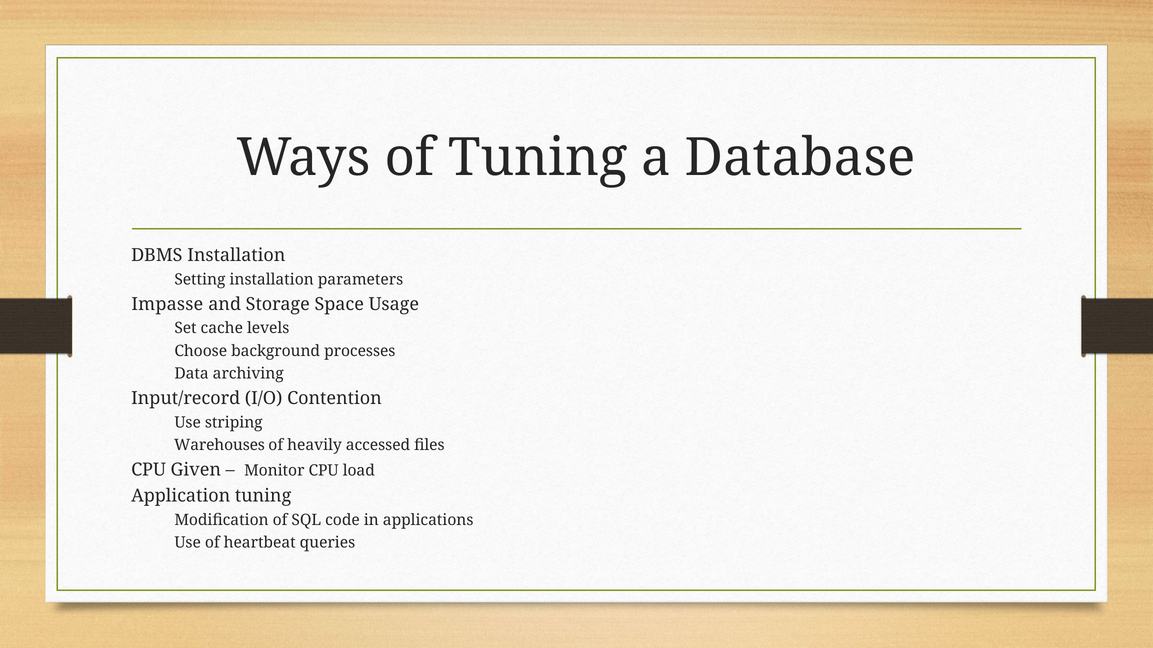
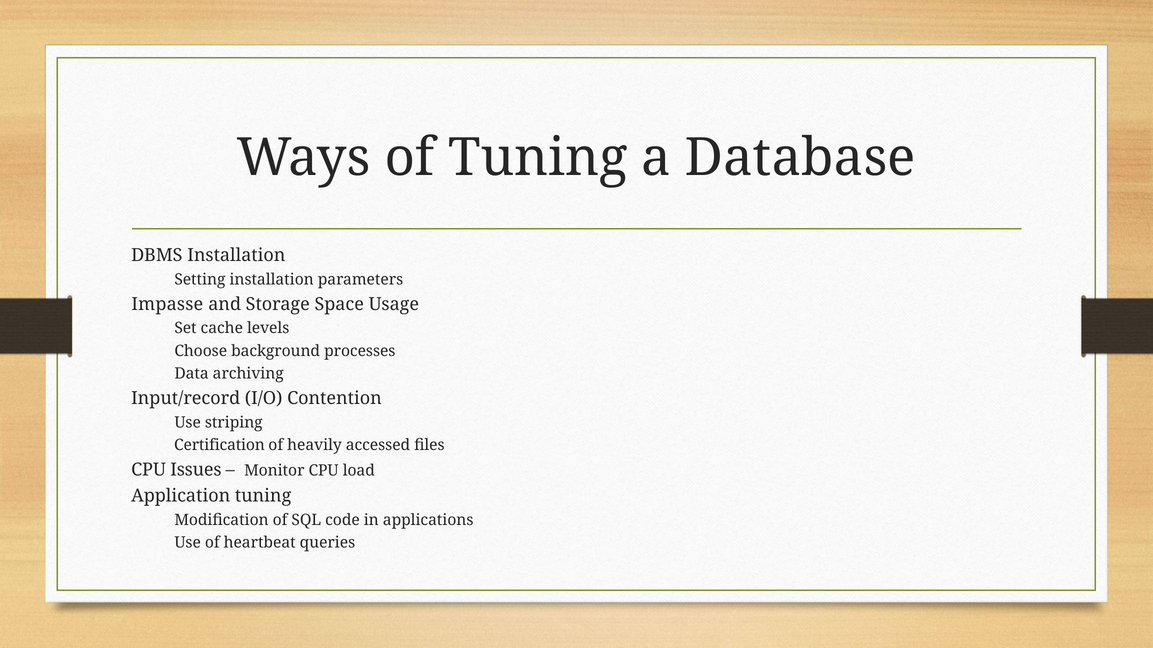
Warehouses: Warehouses -> Certification (220, 445)
Given: Given -> Issues (196, 470)
